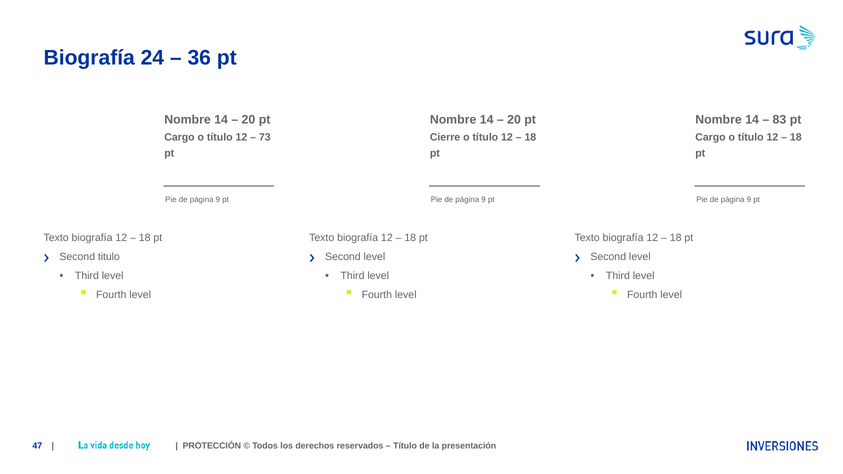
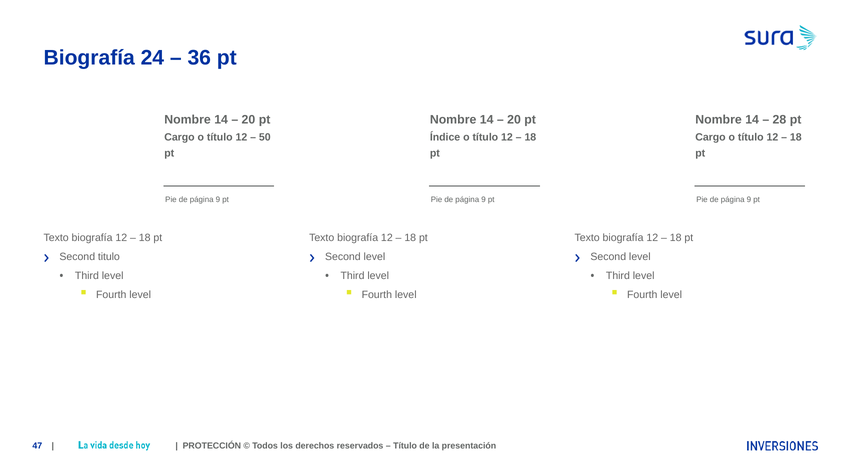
83: 83 -> 28 (779, 120)
73: 73 -> 50 (265, 137)
Cierre: Cierre -> Índice (445, 137)
